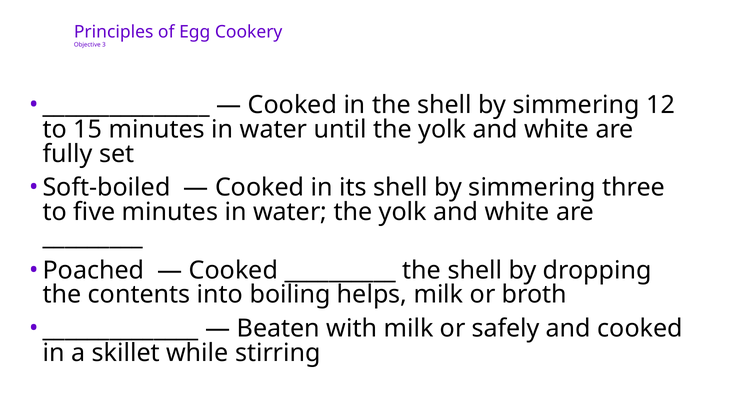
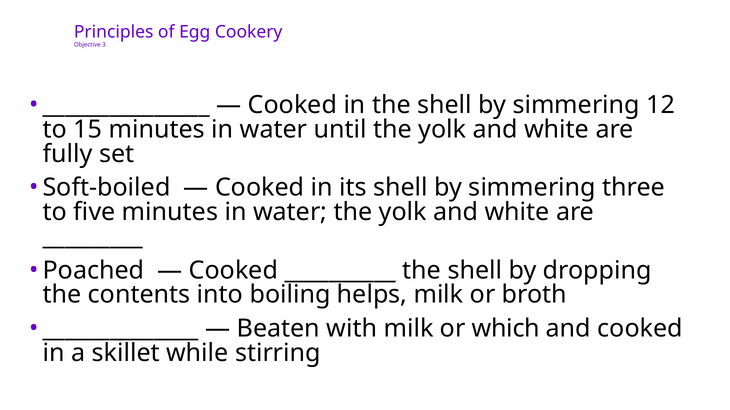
safely: safely -> which (506, 329)
